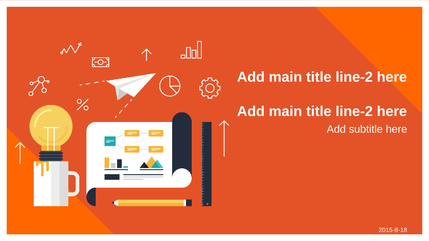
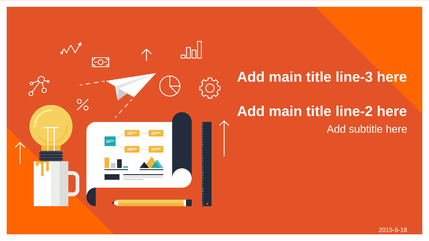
line-2: line-2 -> line-3 (354, 77)
